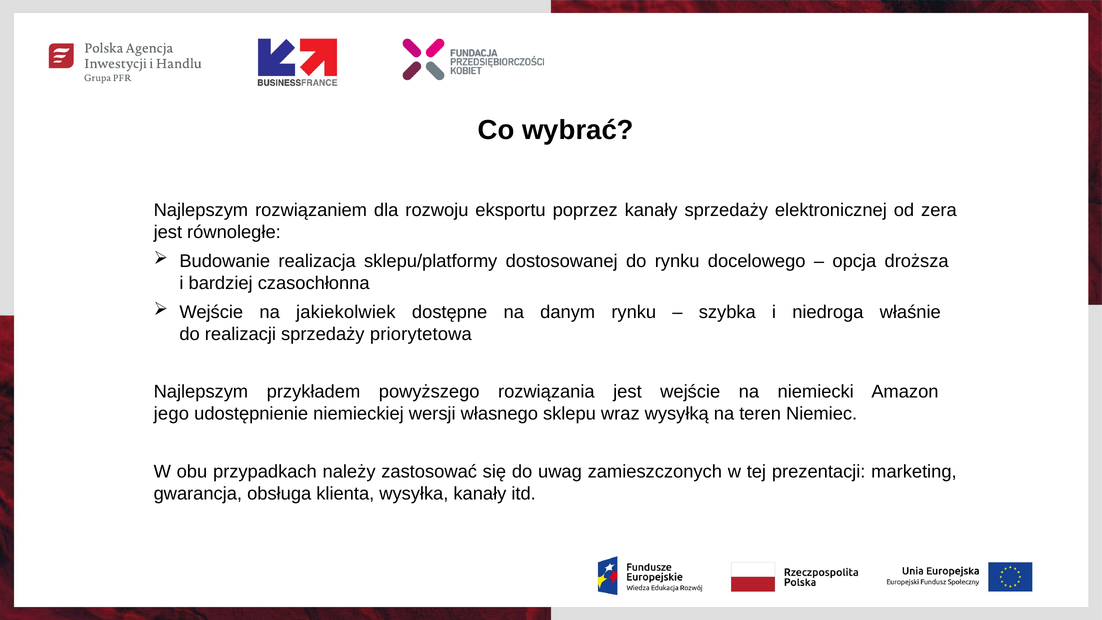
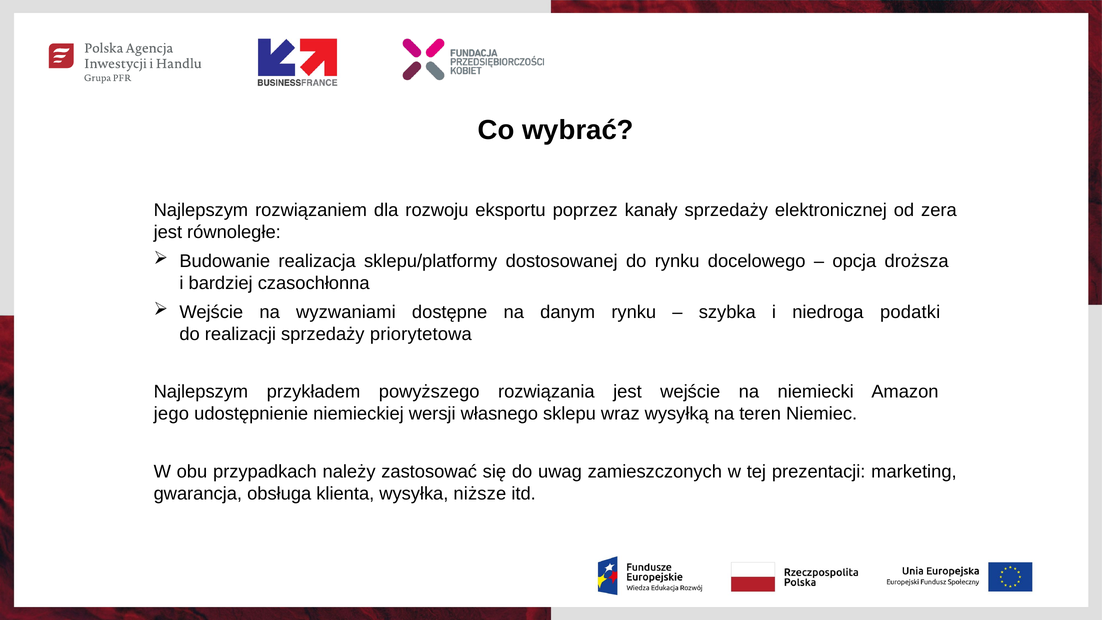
jakiekolwiek: jakiekolwiek -> wyzwaniami (346, 312)
właśnie: właśnie -> podatki (910, 312)
wysyłka kanały: kanały -> niższe (480, 494)
